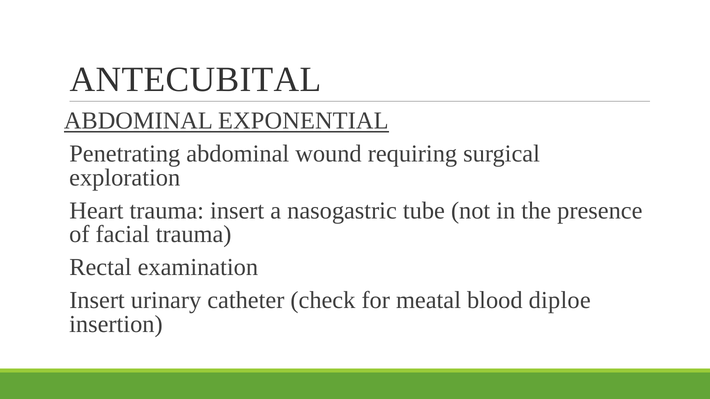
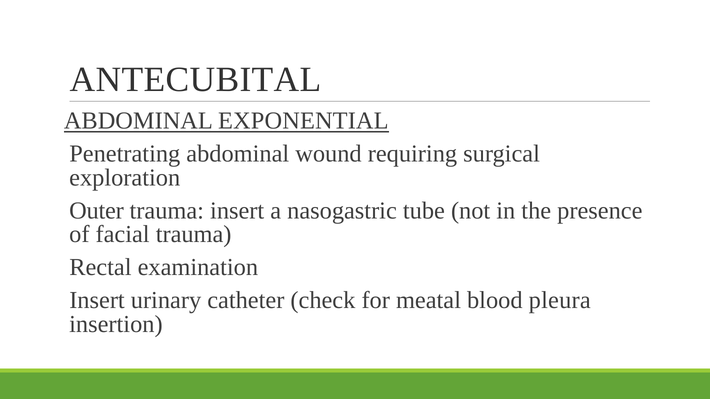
Heart: Heart -> Outer (96, 211)
diploe: diploe -> pleura (560, 301)
